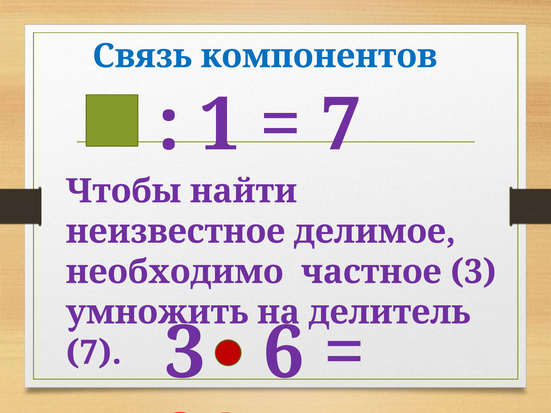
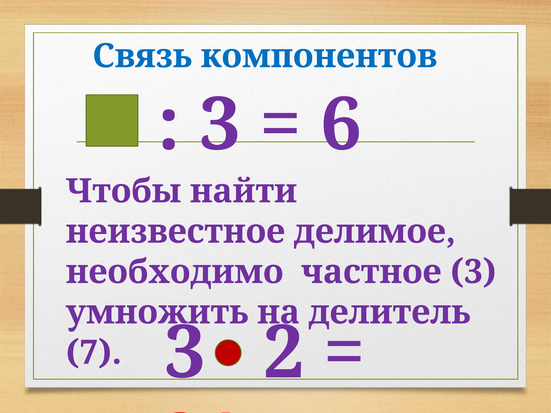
1: 1 -> 3 (220, 125)
7: 7 -> 6 (341, 125)
6: 6 -> 2 (284, 353)
